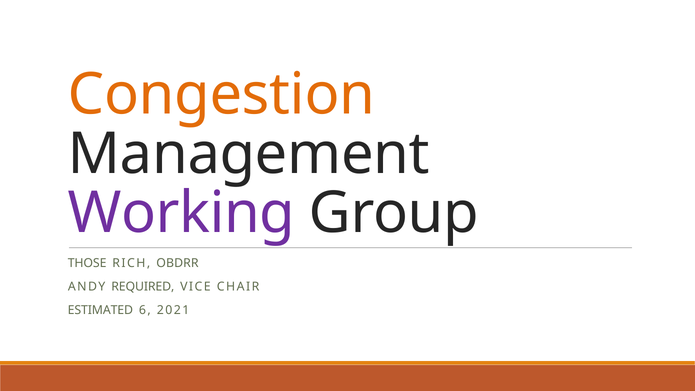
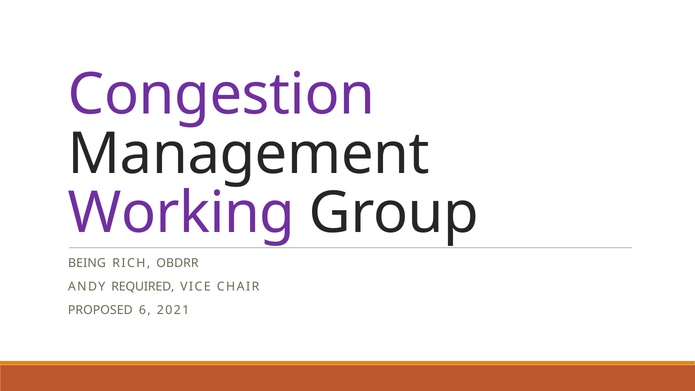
Congestion colour: orange -> purple (221, 95)
THOSE: THOSE -> BEING (87, 263)
ESTIMATED: ESTIMATED -> PROPOSED (100, 310)
